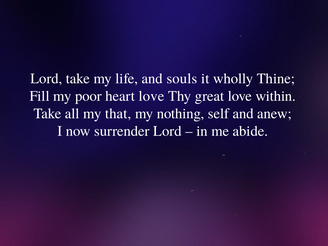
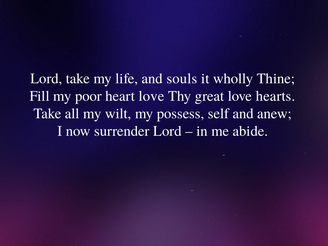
within: within -> hearts (276, 96)
that: that -> wilt (118, 114)
nothing: nothing -> possess (181, 114)
